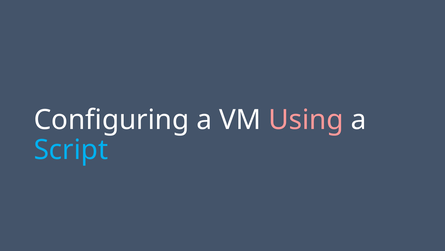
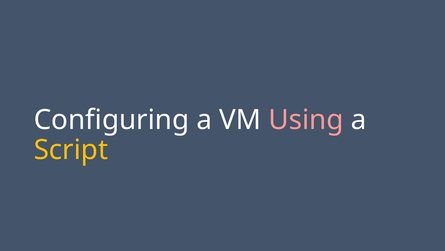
Script colour: light blue -> yellow (71, 150)
